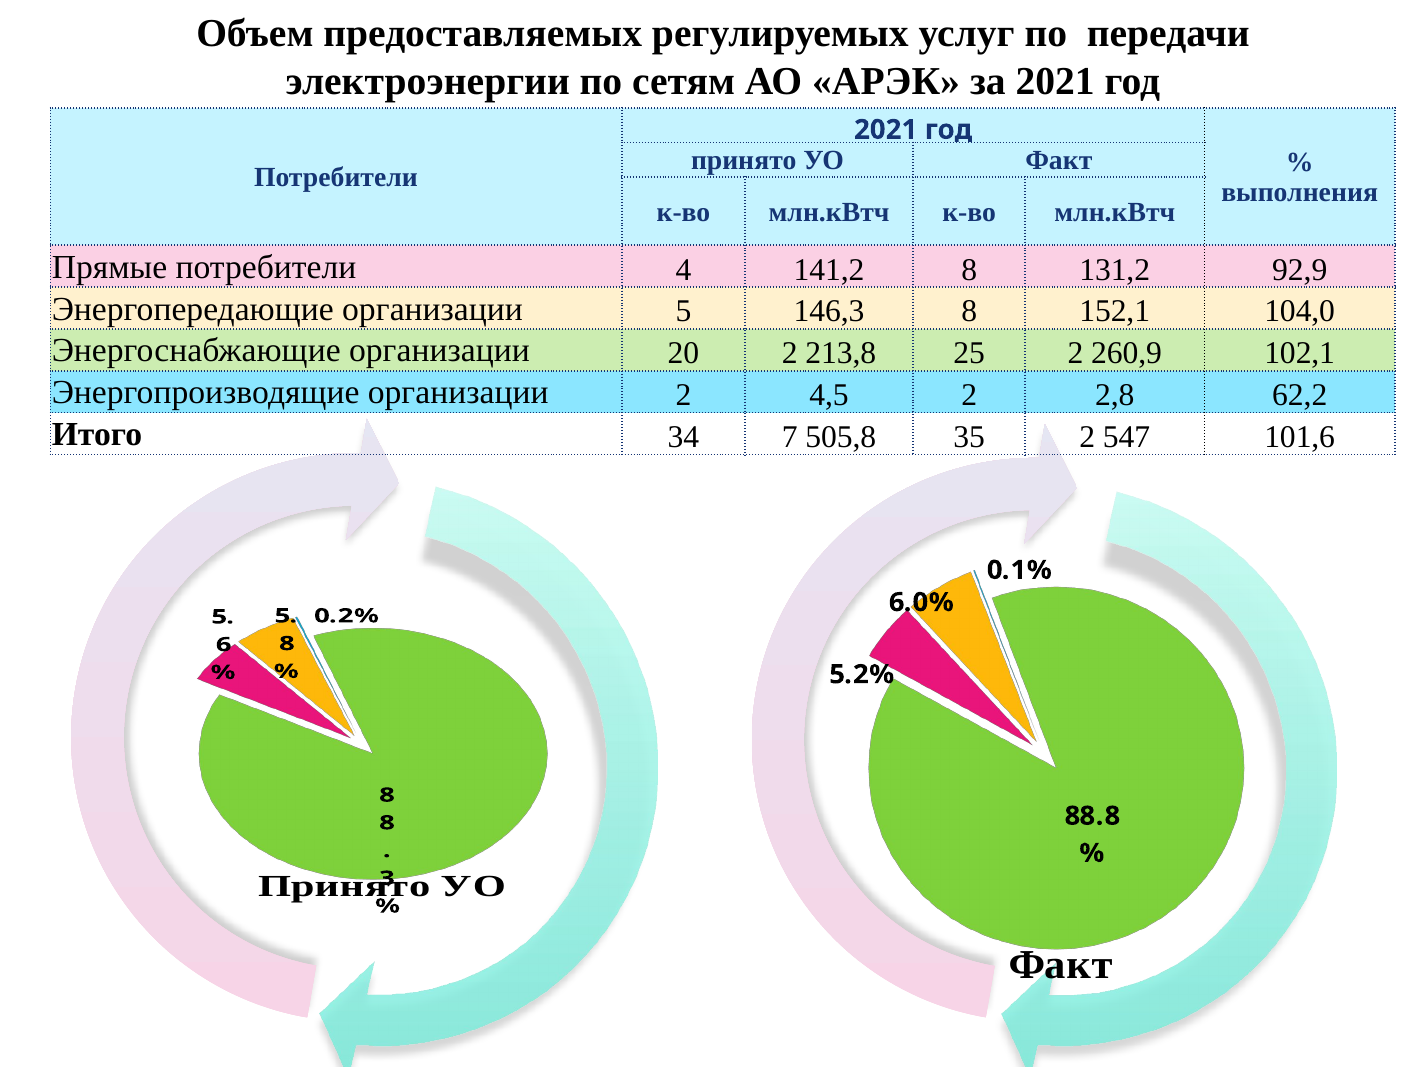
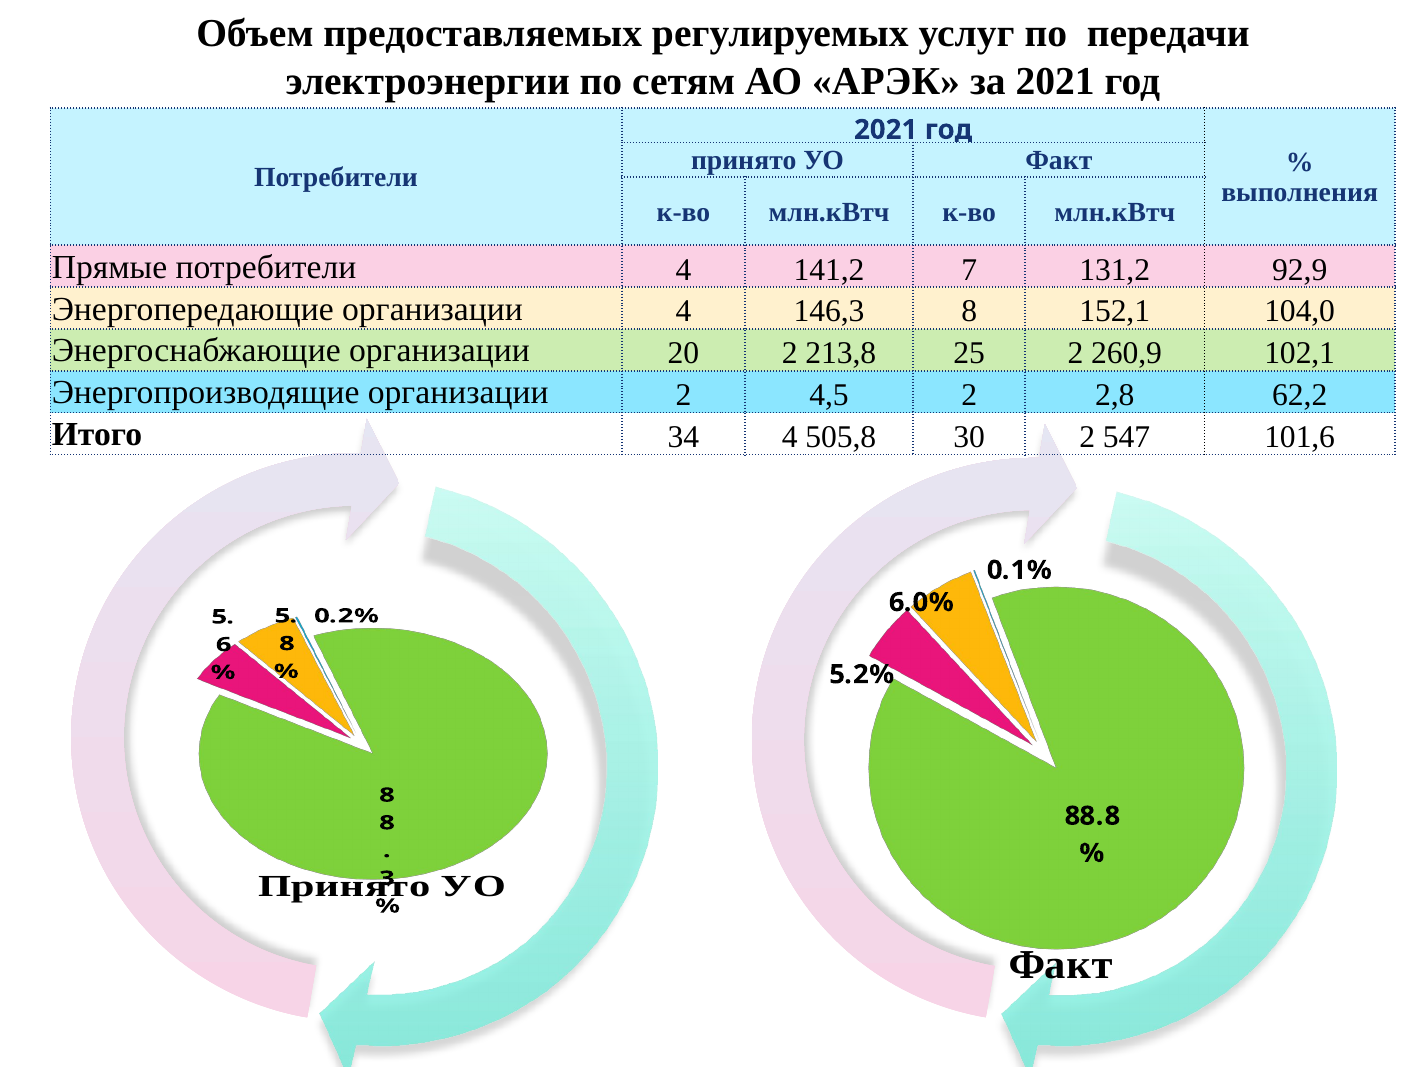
141,2 8: 8 -> 7 (969, 270)
организации 5: 5 -> 4 (684, 312)
34 7: 7 -> 4 (790, 437)
35: 35 -> 30 (969, 437)
